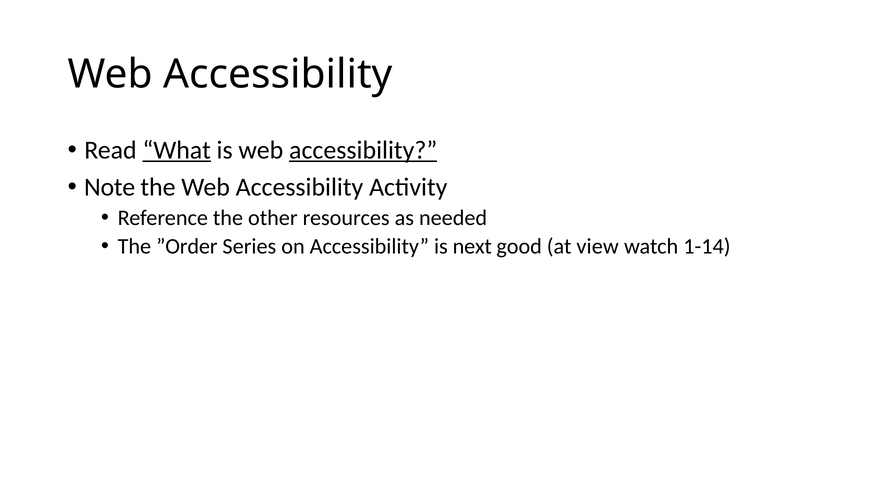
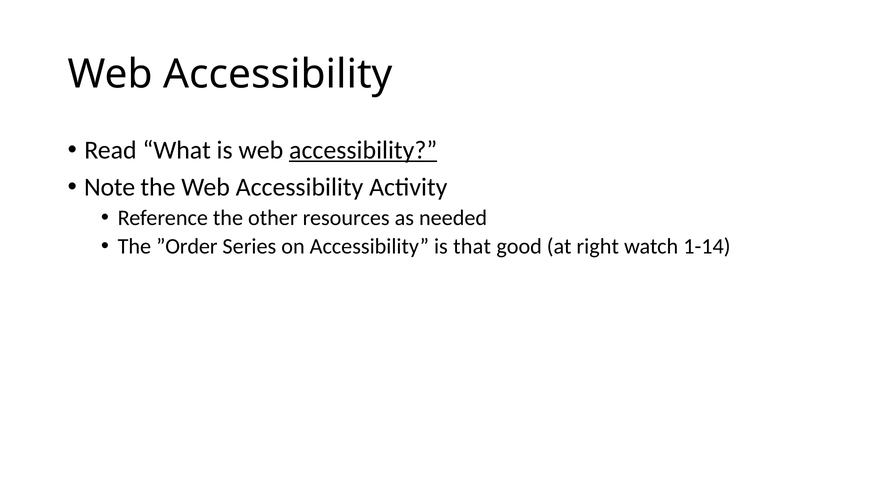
What underline: present -> none (177, 150)
next: next -> that (472, 247)
view: view -> right (598, 247)
